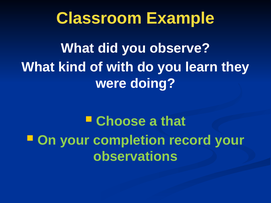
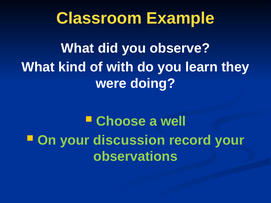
that: that -> well (173, 121)
completion: completion -> discussion (129, 140)
